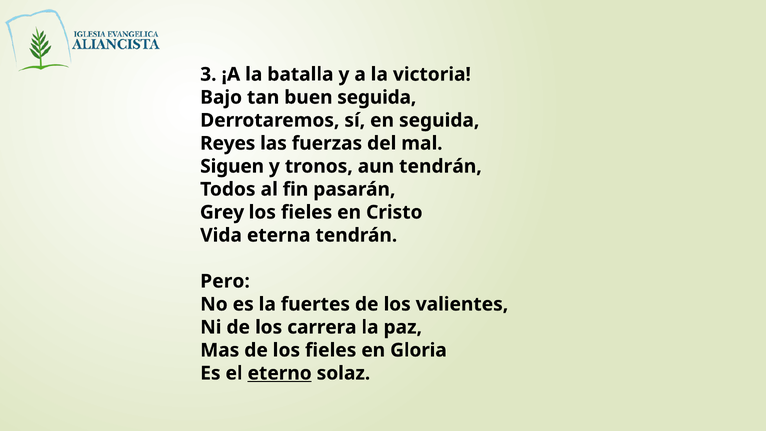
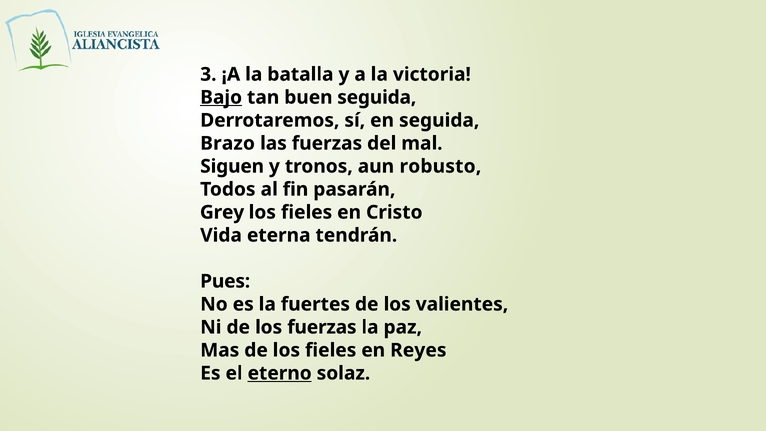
Bajo underline: none -> present (221, 97)
Reyes: Reyes -> Brazo (228, 143)
aun tendrán: tendrán -> robusto (440, 166)
Pero: Pero -> Pues (225, 281)
los carrera: carrera -> fuerzas (322, 327)
Gloria: Gloria -> Reyes (418, 350)
